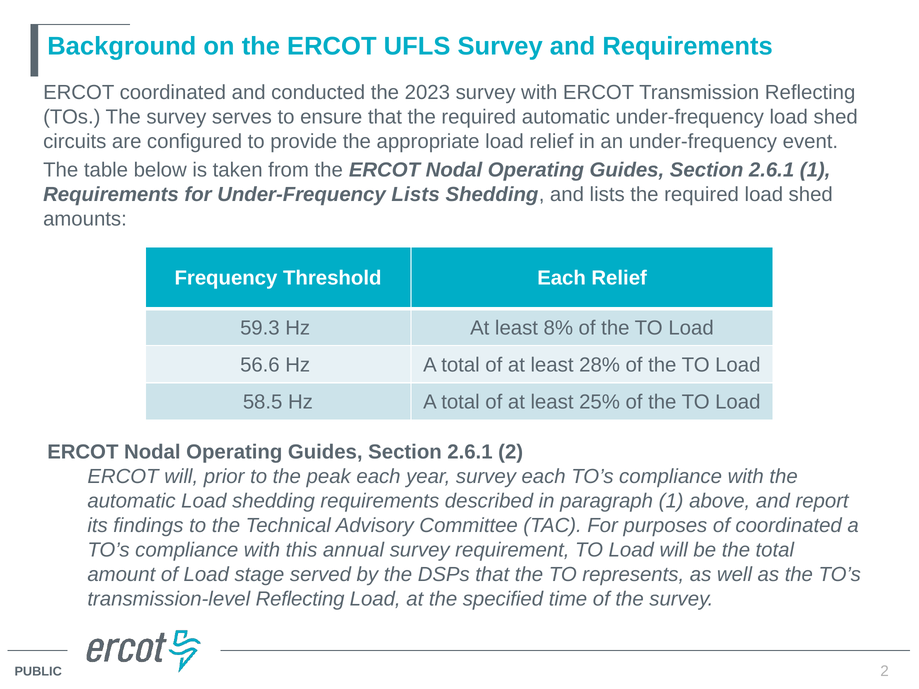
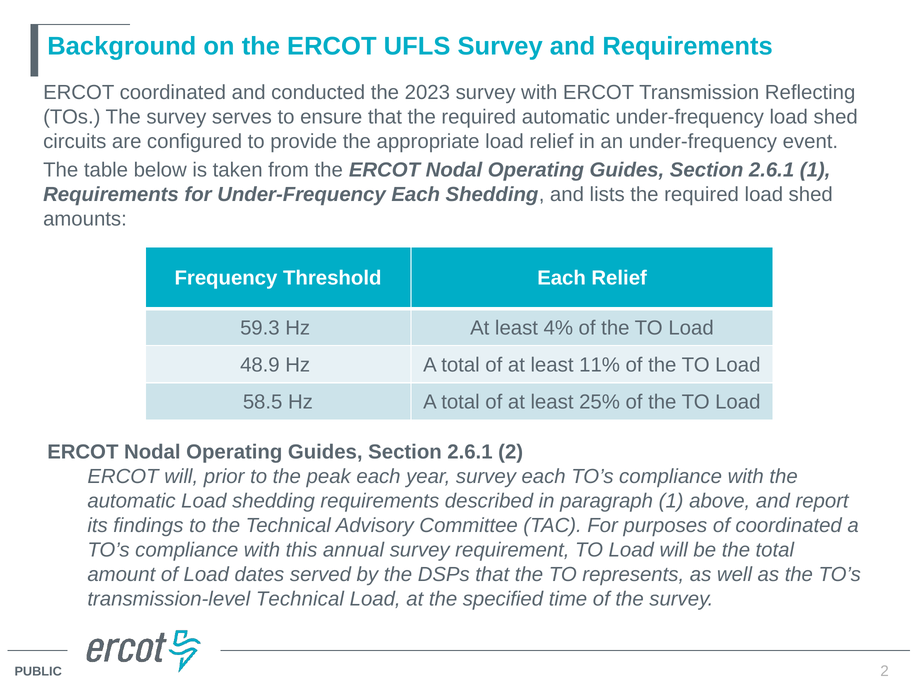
Under-Frequency Lists: Lists -> Each (416, 195)
8%: 8% -> 4% (558, 328)
56.6: 56.6 -> 48.9 (260, 365)
28%: 28% -> 11% (600, 365)
stage: stage -> dates (259, 575)
transmission-level Reflecting: Reflecting -> Technical (300, 599)
